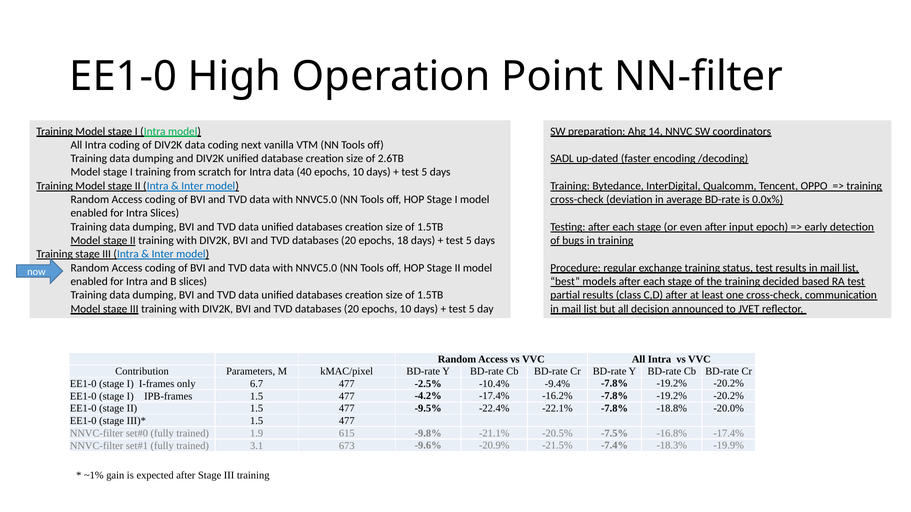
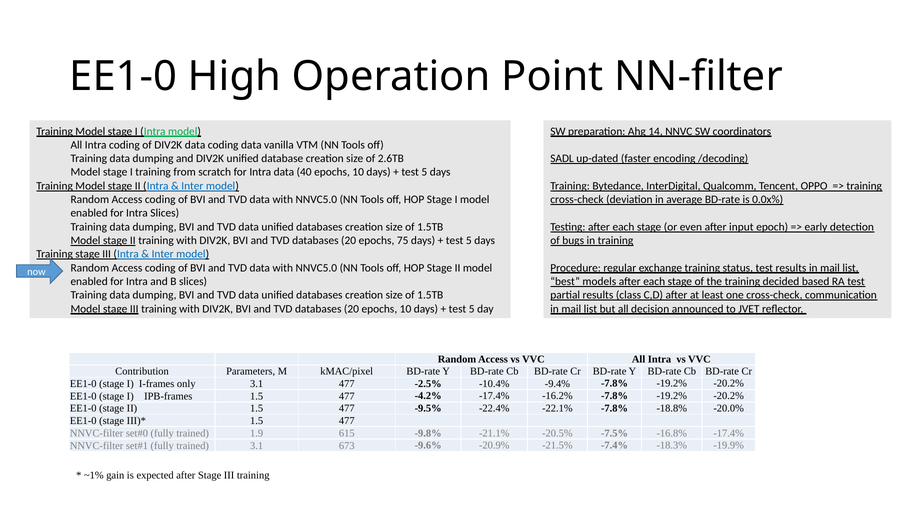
coding next: next -> data (251, 145)
18: 18 -> 75 (403, 241)
only 6.7: 6.7 -> 3.1 (257, 384)
